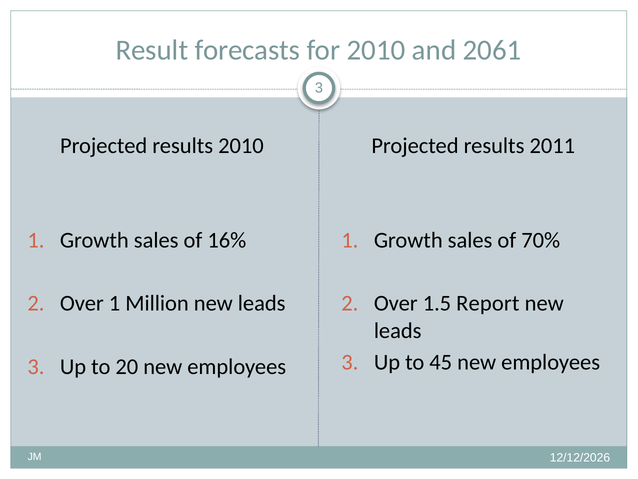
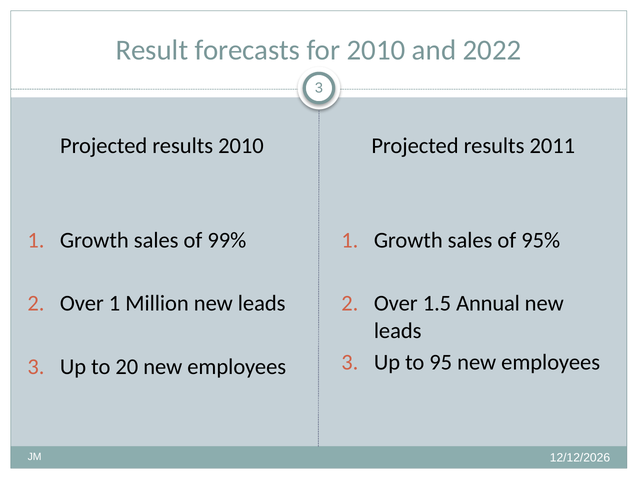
2061: 2061 -> 2022 (492, 50)
16%: 16% -> 99% (227, 240)
70%: 70% -> 95% (541, 240)
Report: Report -> Annual (488, 303)
45: 45 -> 95 (441, 362)
